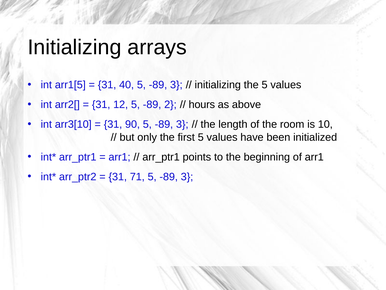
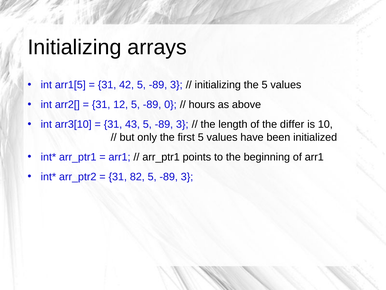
40: 40 -> 42 (127, 85)
2: 2 -> 0 (170, 104)
90: 90 -> 43 (133, 124)
room: room -> differ (292, 124)
71: 71 -> 82 (137, 176)
